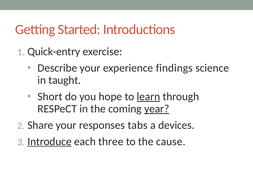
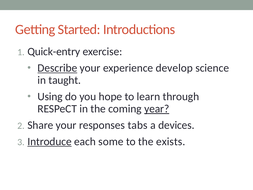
Describe underline: none -> present (57, 68)
findings: findings -> develop (174, 68)
Short: Short -> Using (50, 96)
learn underline: present -> none (148, 96)
three: three -> some (111, 141)
cause: cause -> exists (171, 141)
